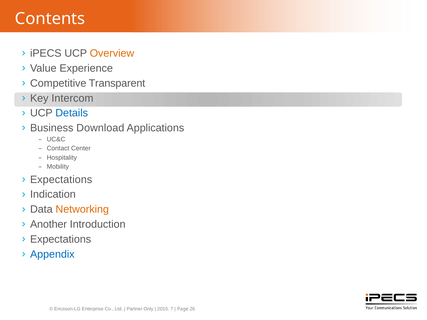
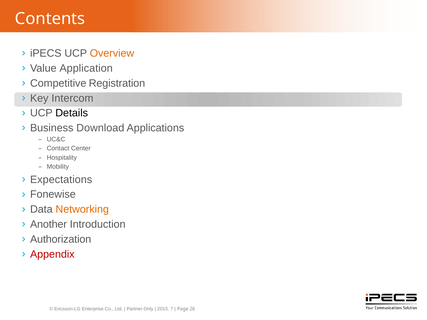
Experience: Experience -> Application (86, 68)
Transparent: Transparent -> Registration (117, 83)
Details colour: blue -> black (72, 113)
Indication: Indication -> Fonewise (53, 195)
Expectations: Expectations -> Authorization (61, 239)
Appendix colour: blue -> red (52, 254)
